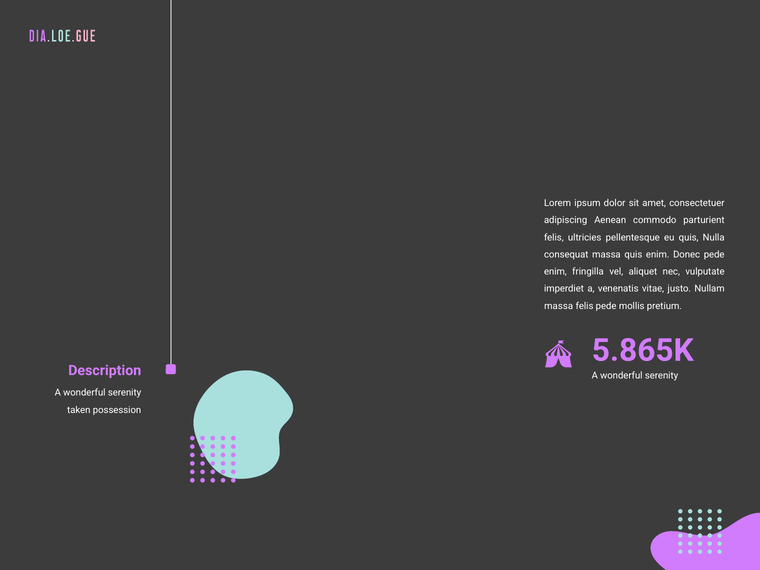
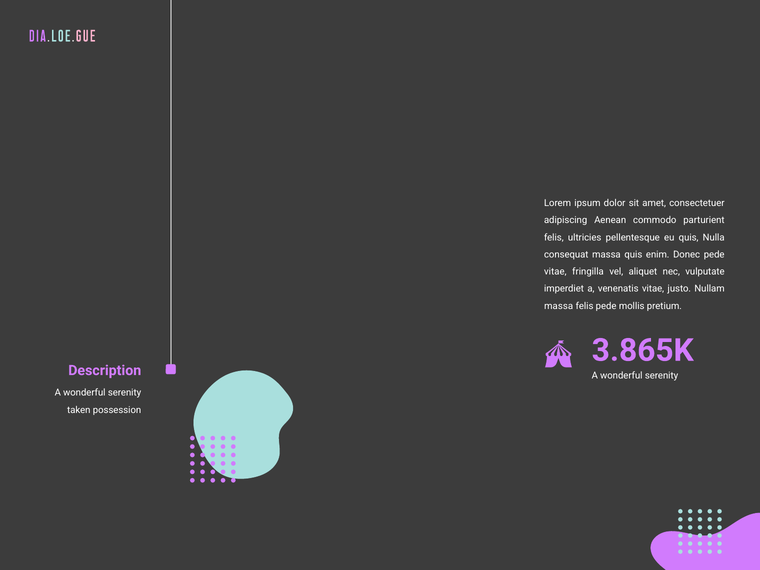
enim: enim -> vitae (555, 272)
5.865K: 5.865K -> 3.865K (643, 350)
